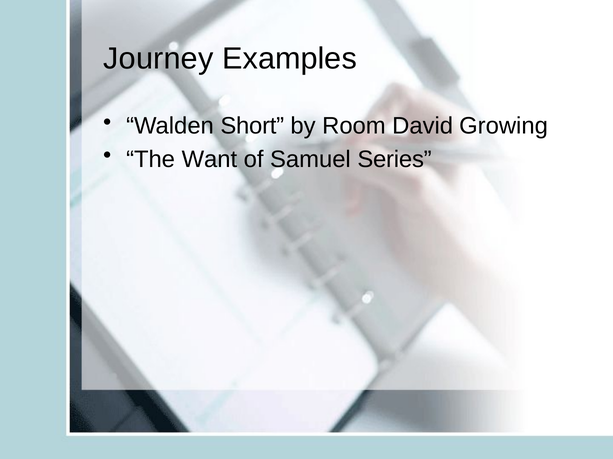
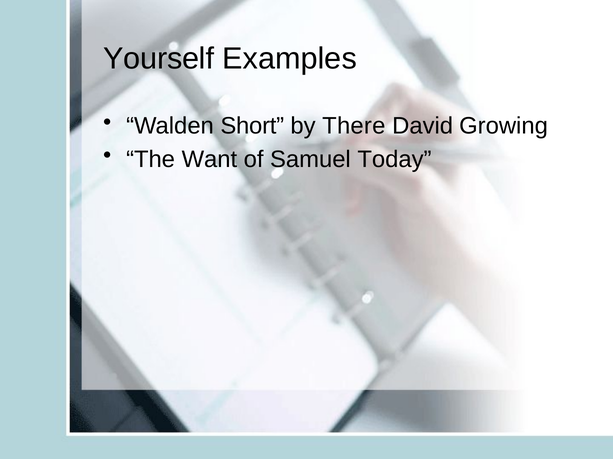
Journey: Journey -> Yourself (159, 59)
Room: Room -> There (354, 126)
Series: Series -> Today (394, 160)
